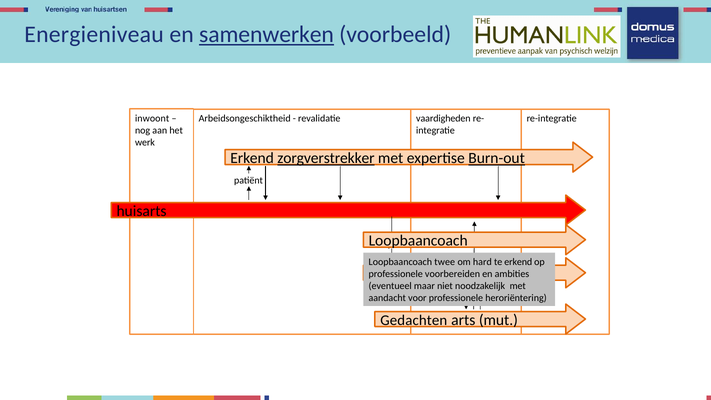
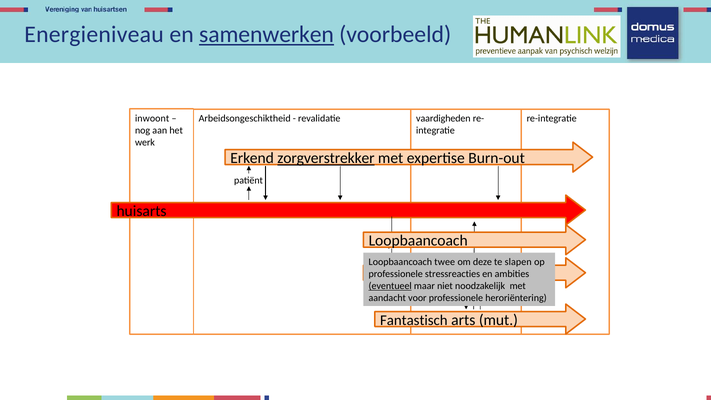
Burn-out underline: present -> none (497, 158)
hard: hard -> deze (482, 262)
te erkend: erkend -> slapen (518, 262)
voorbereiden: voorbereiden -> stressreacties (453, 274)
eventueel underline: none -> present (390, 286)
Gedachten: Gedachten -> Fantastisch (414, 320)
